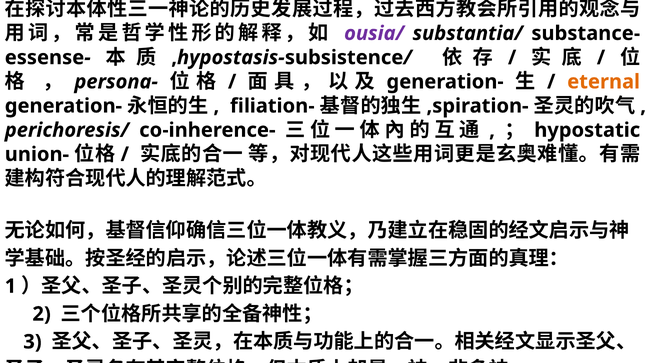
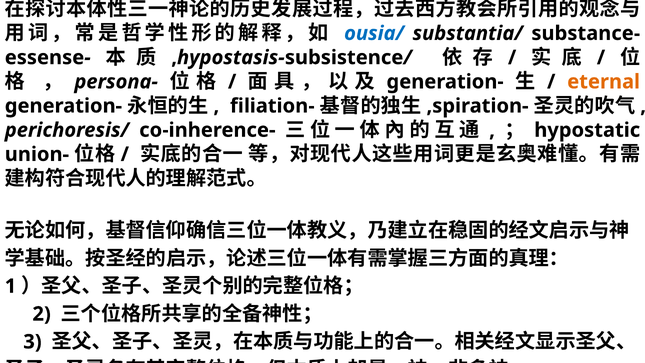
ousia/ colour: purple -> blue (374, 33)
